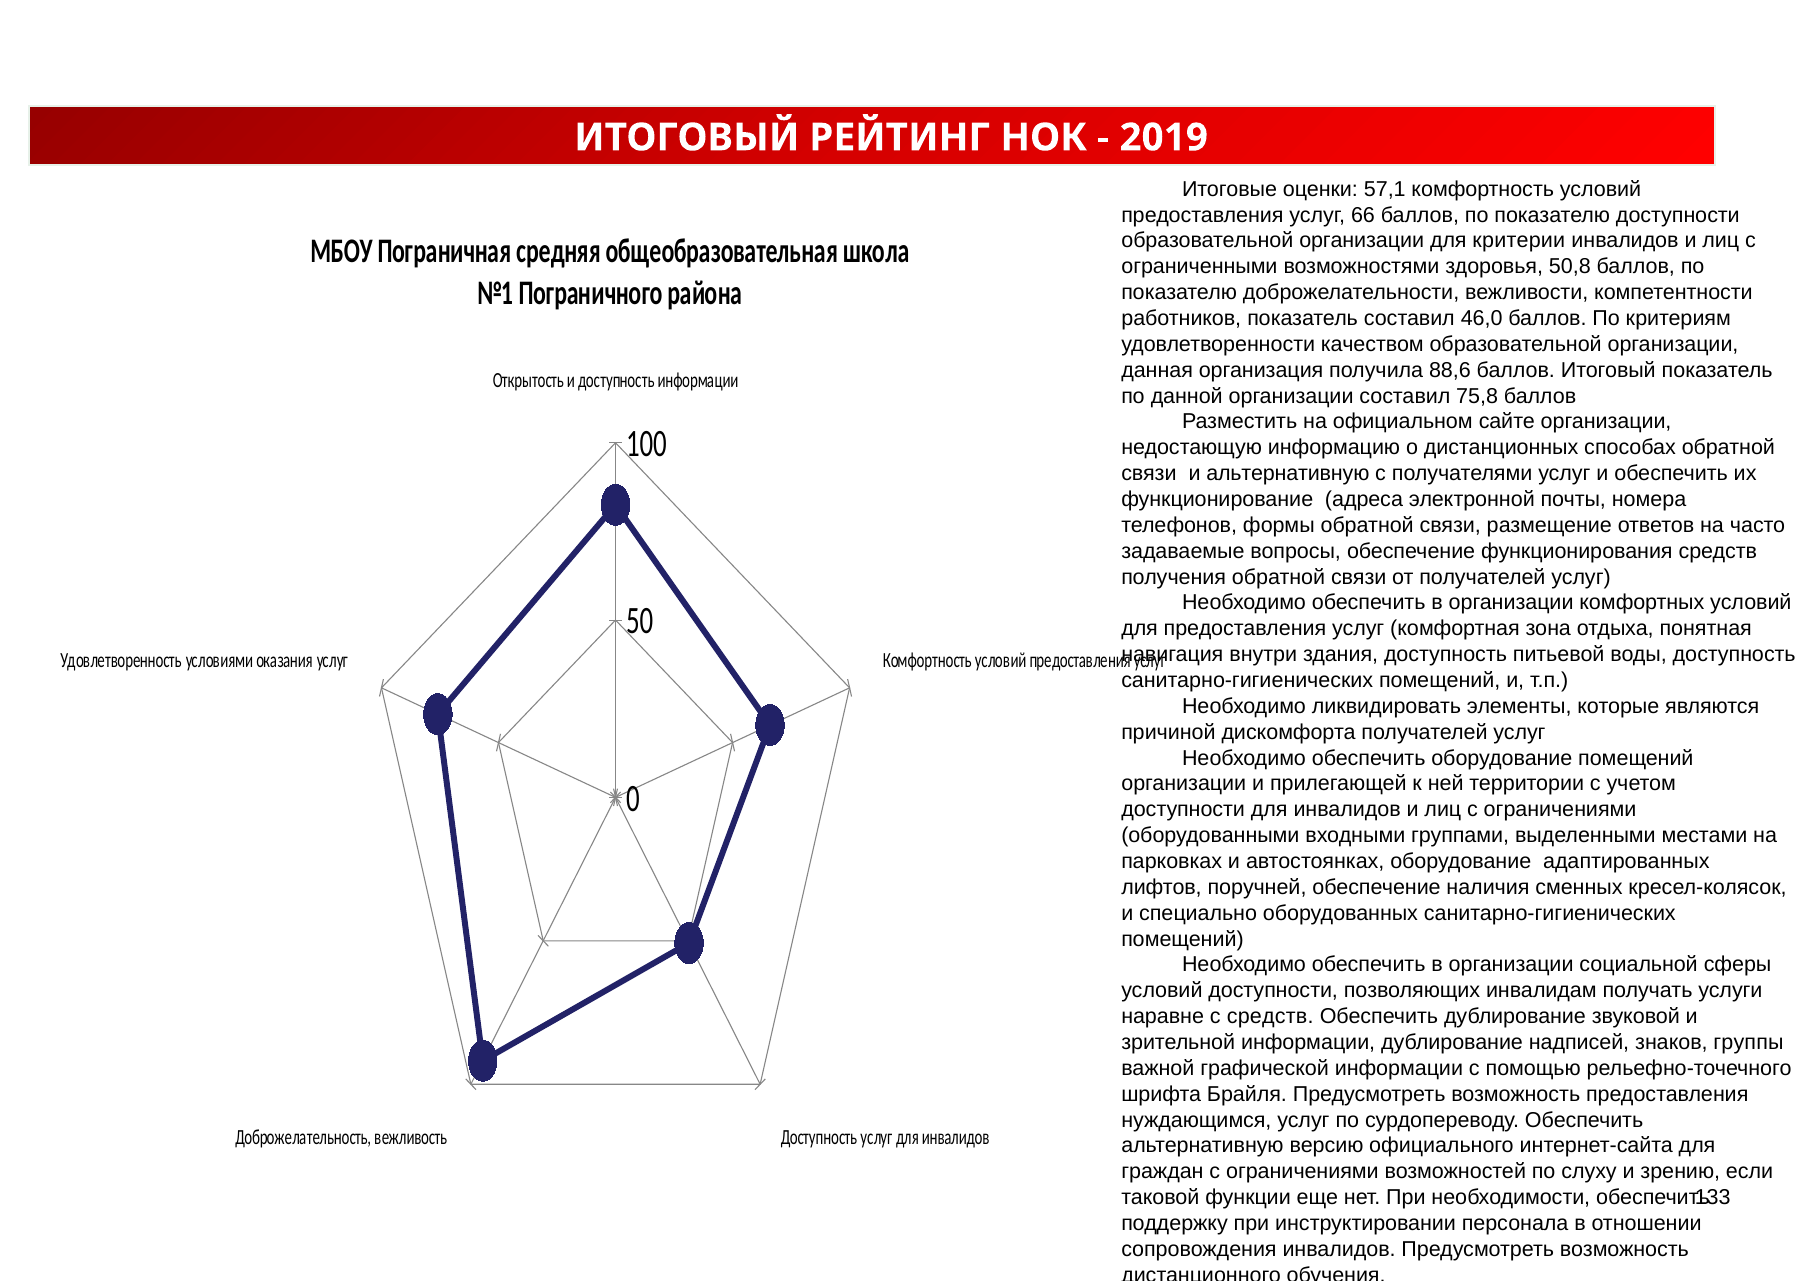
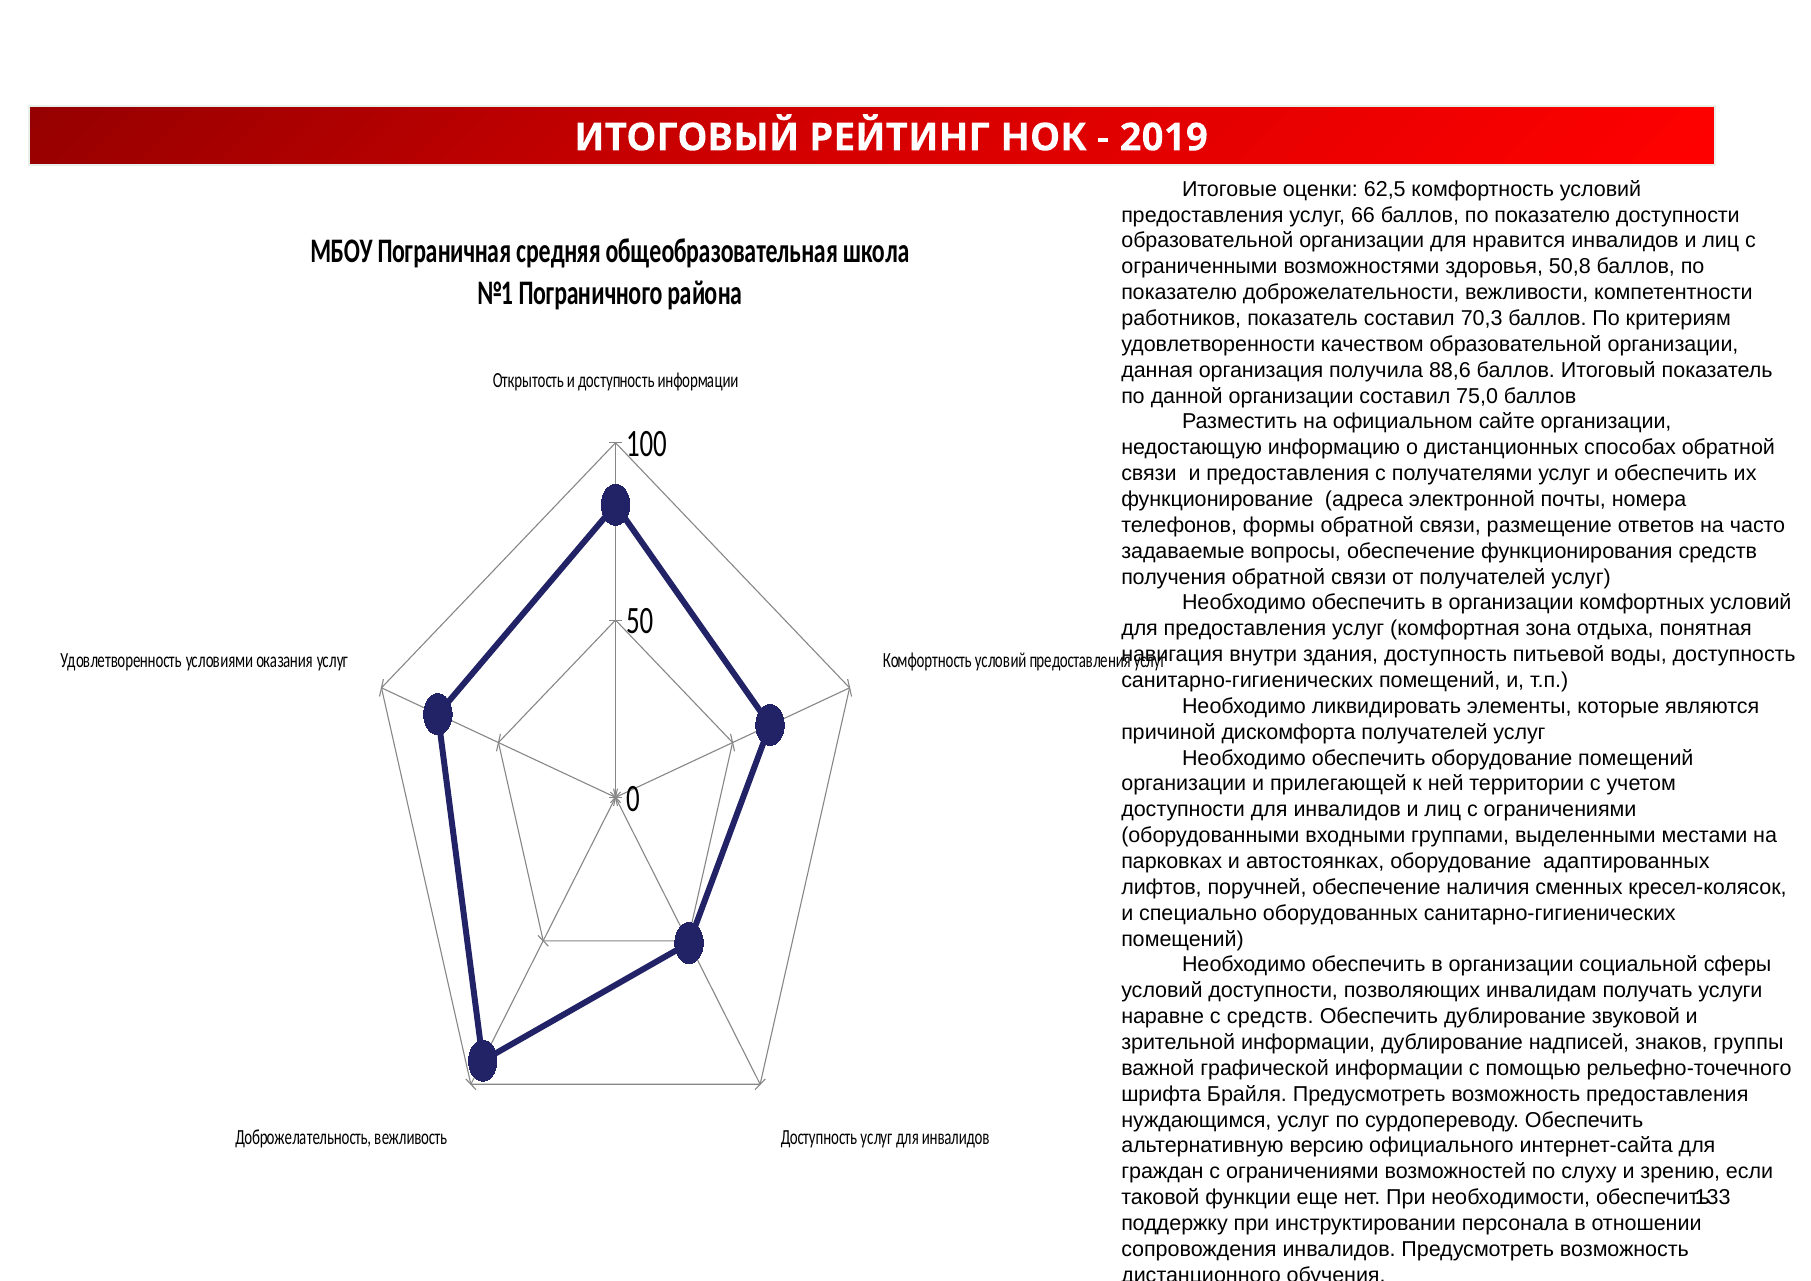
57,1: 57,1 -> 62,5 (1385, 189)
критерии: критерии -> нравится (1519, 241)
46,0: 46,0 -> 70,3 (1482, 318)
75,8: 75,8 -> 75,0 (1477, 396)
и альтернативную: альтернативную -> предоставления (1288, 473)
